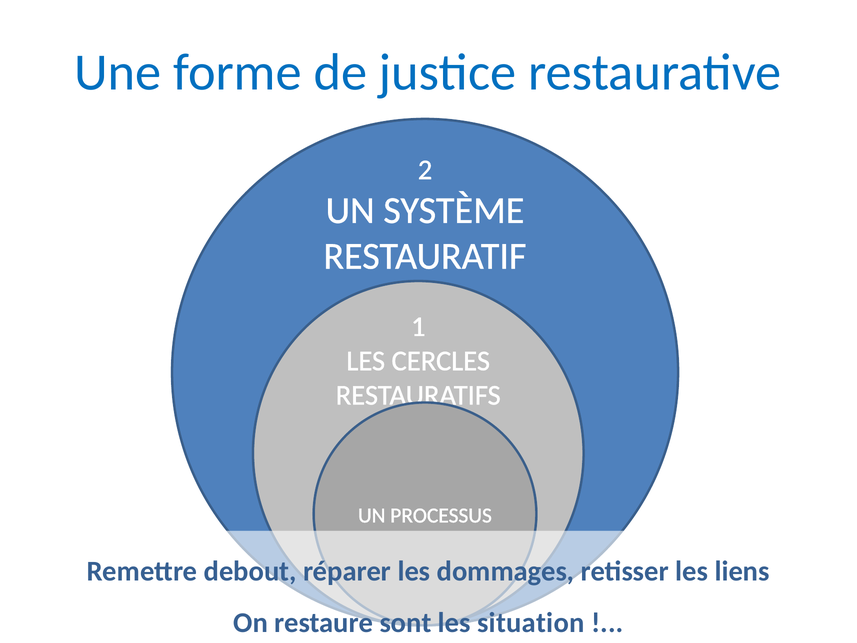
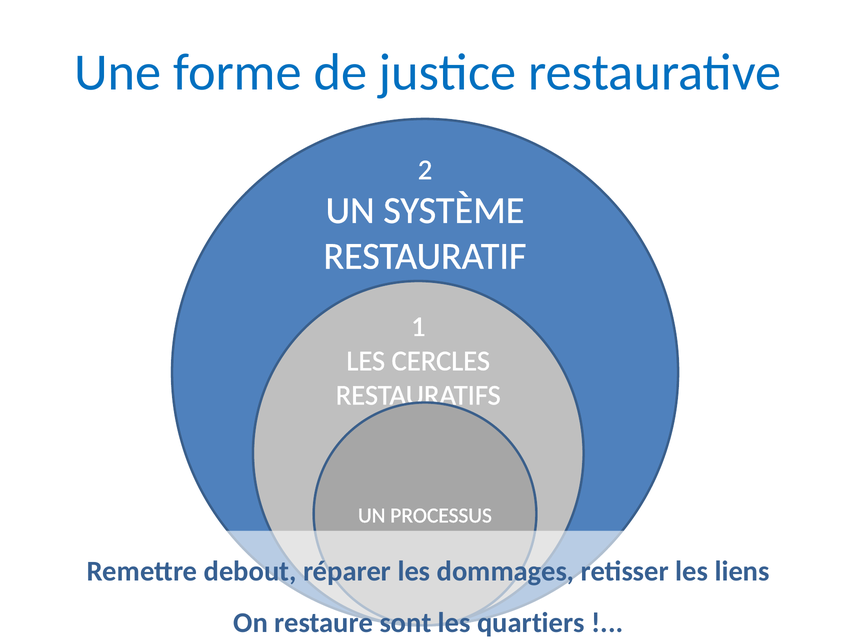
situation: situation -> quartiers (531, 622)
